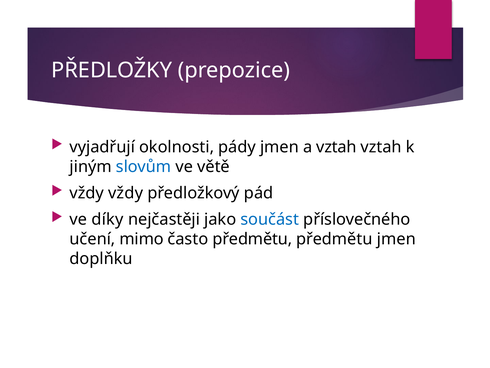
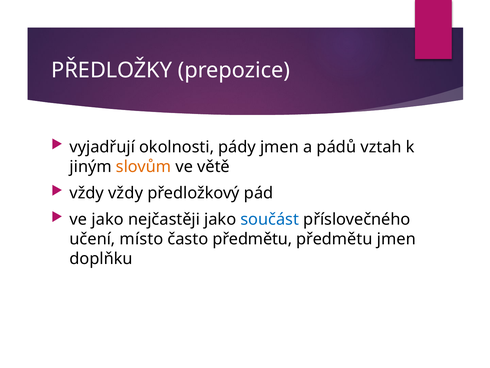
a vztah: vztah -> pádů (336, 147)
slovům colour: blue -> orange (144, 166)
ve díky: díky -> jako (108, 219)
mimo: mimo -> místo (141, 239)
